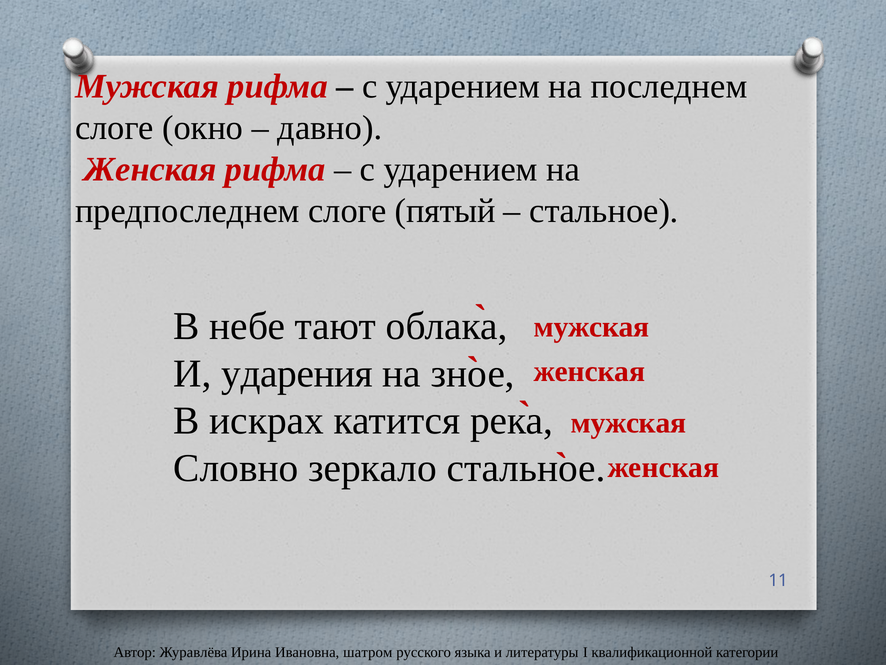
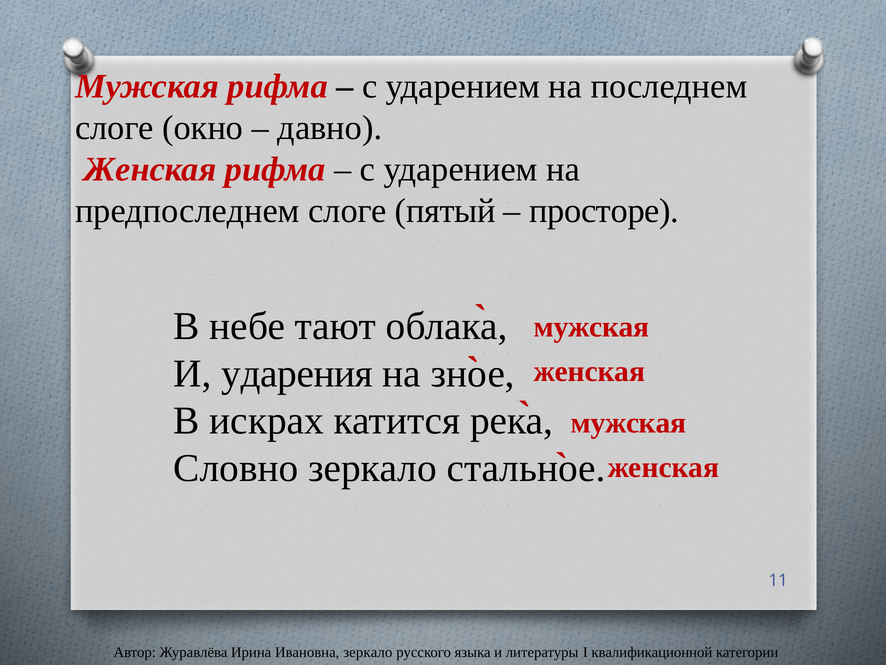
стальное: стальное -> просторе (604, 211)
Ивановна шатром: шатром -> зеркало (368, 652)
